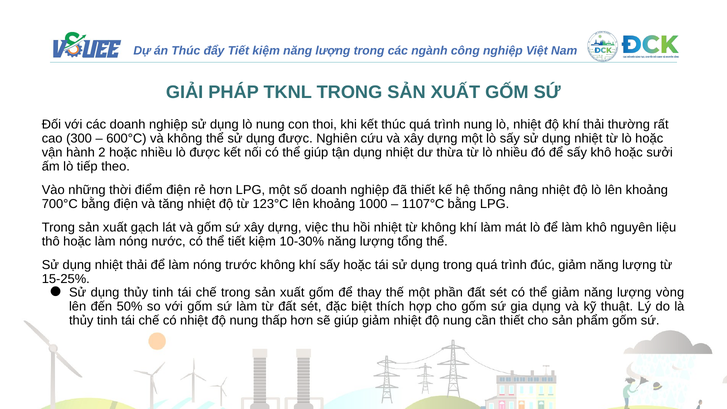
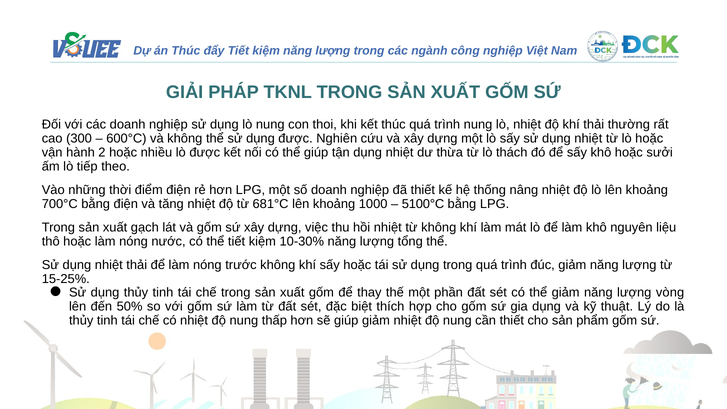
lò nhiều: nhiều -> thách (512, 152)
123°C: 123°C -> 681°C (271, 204)
1107°C: 1107°C -> 5100°C (423, 204)
